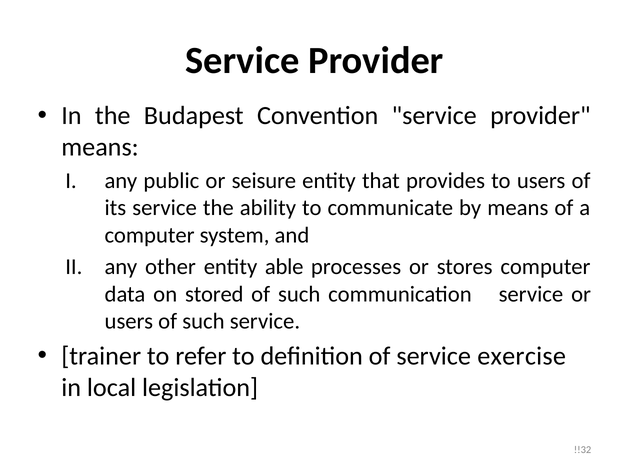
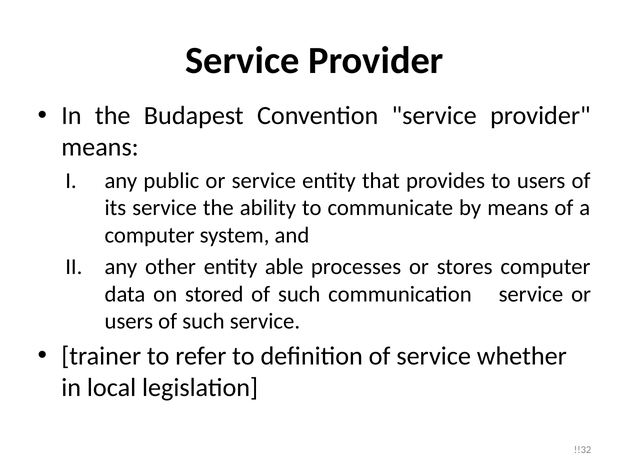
or seisure: seisure -> service (264, 181)
exercise: exercise -> whether (522, 357)
